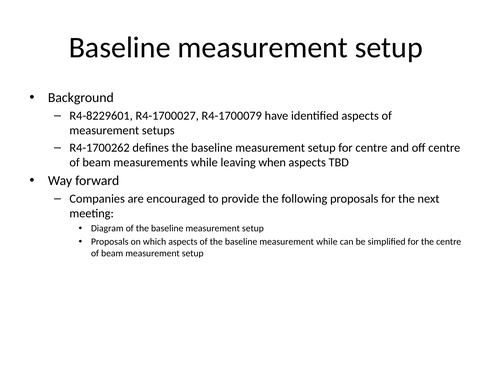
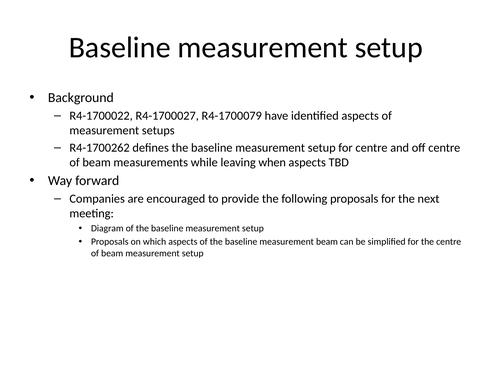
R4-8229601: R4-8229601 -> R4-1700022 (101, 116)
measurement while: while -> beam (327, 242)
